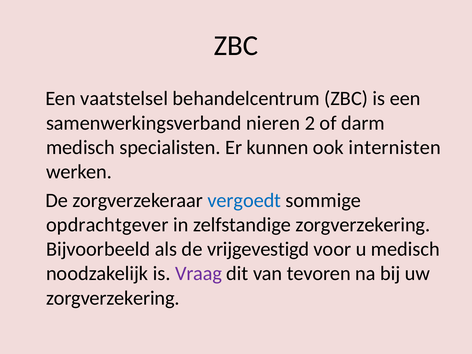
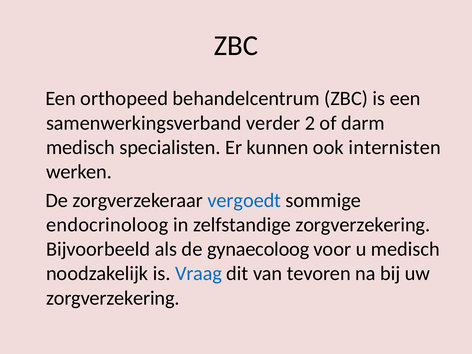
vaatstelsel: vaatstelsel -> orthopeed (124, 99)
nieren: nieren -> verder (273, 123)
opdrachtgever: opdrachtgever -> endocrinoloog (107, 225)
vrijgevestigd: vrijgevestigd -> gynaecoloog (258, 249)
Vraag colour: purple -> blue (199, 274)
